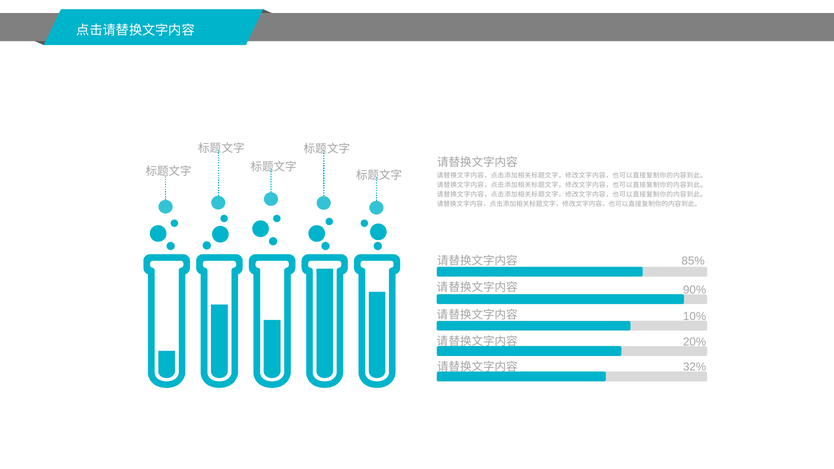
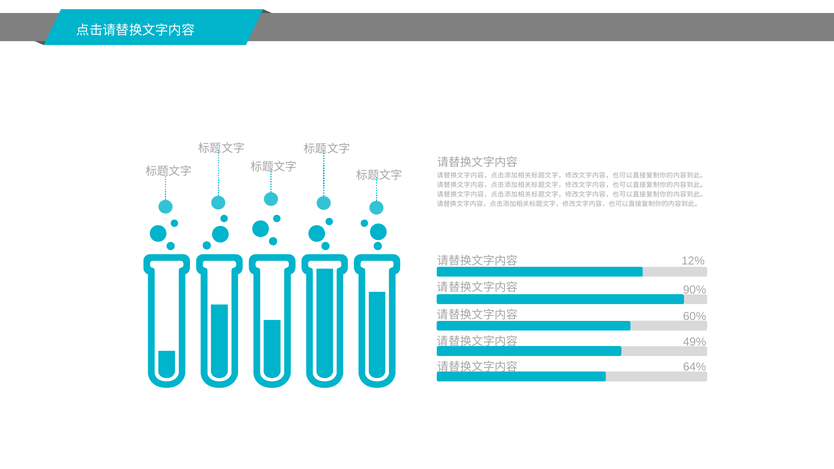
85%: 85% -> 12% (693, 261)
10%: 10% -> 60% (695, 316)
20%: 20% -> 49% (695, 342)
32%: 32% -> 64% (695, 367)
